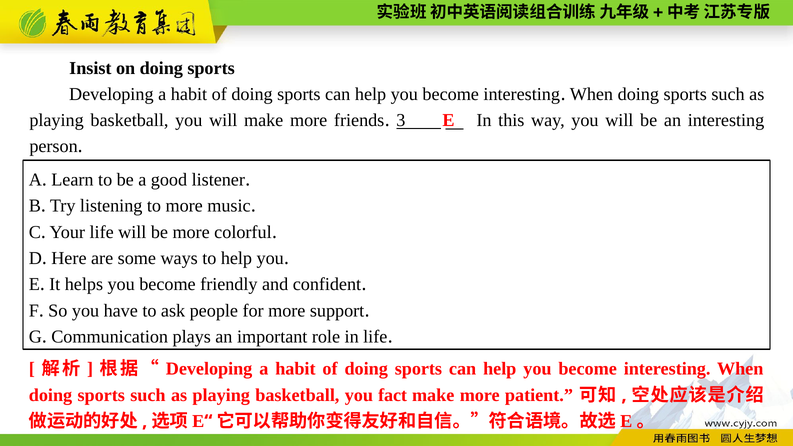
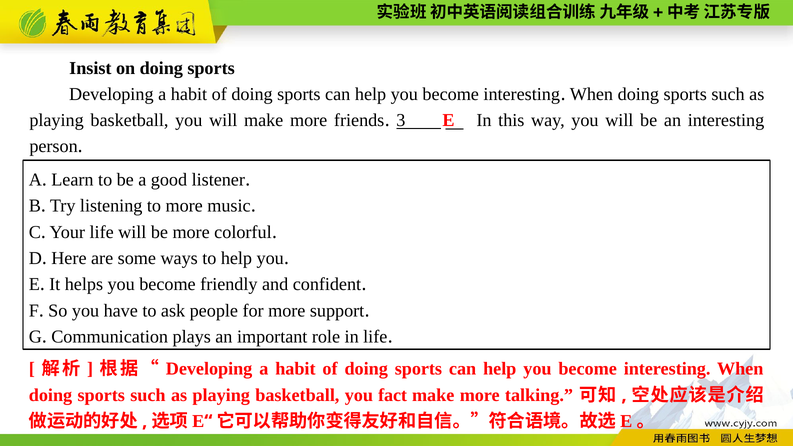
patient: patient -> talking (539, 395)
